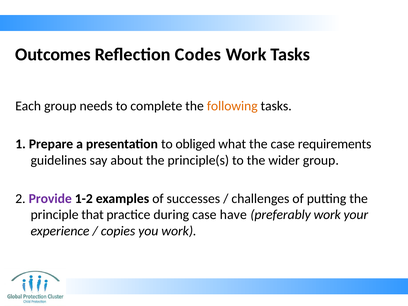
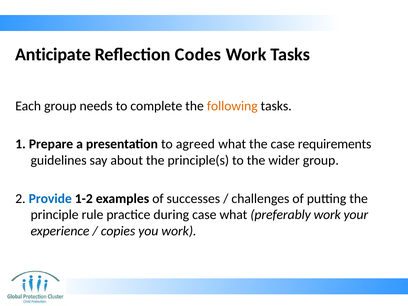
Outcomes: Outcomes -> Anticipate (53, 55)
obliged: obliged -> agreed (195, 144)
Provide colour: purple -> blue (50, 199)
that: that -> rule (92, 215)
case have: have -> what (233, 215)
